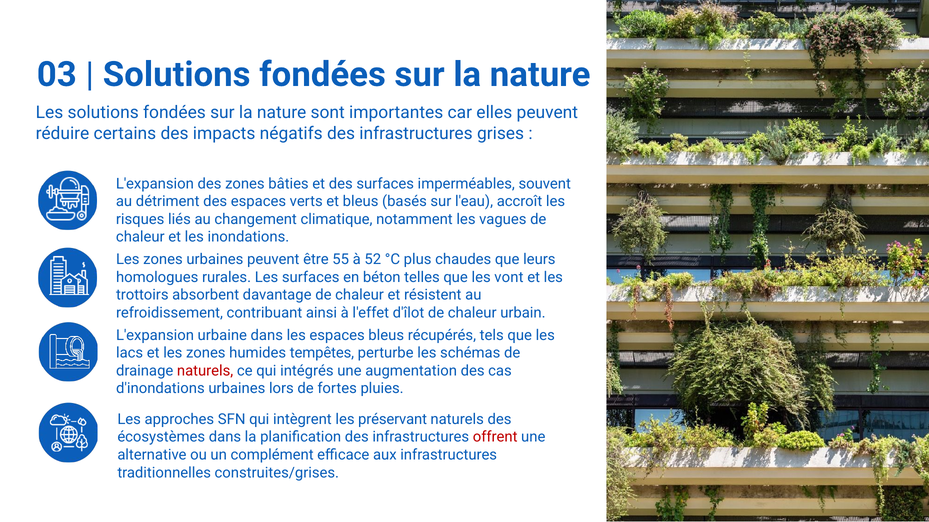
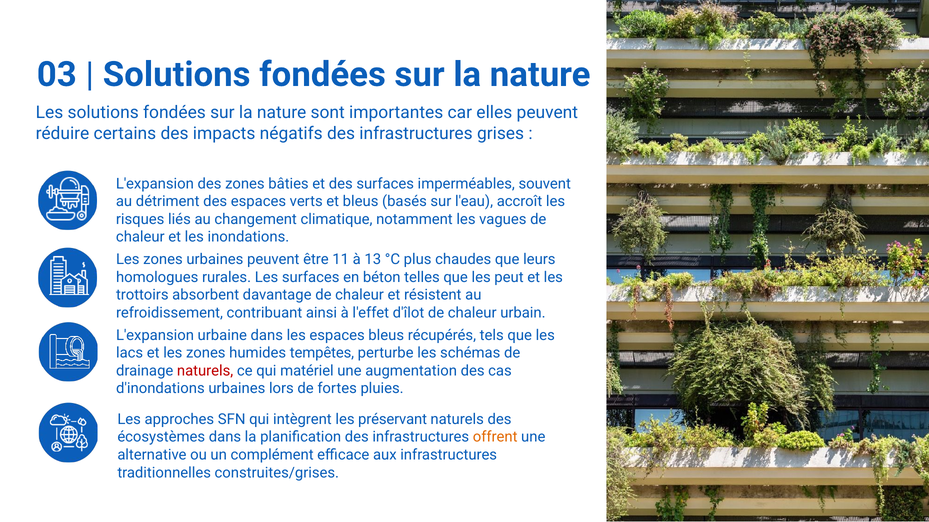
55: 55 -> 11 (341, 260)
52: 52 -> 13 (373, 260)
vont: vont -> peut (509, 277)
intégrés: intégrés -> matériel (307, 371)
offrent colour: red -> orange (495, 437)
